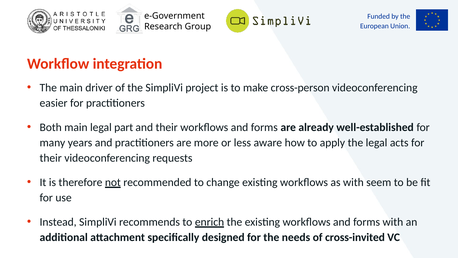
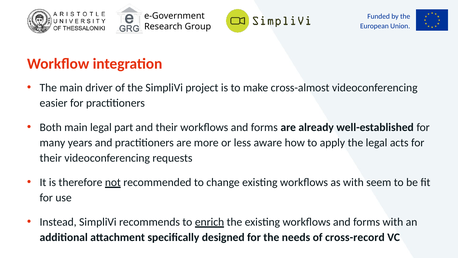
cross-person: cross-person -> cross-almost (300, 88)
cross-invited: cross-invited -> cross-record (355, 237)
